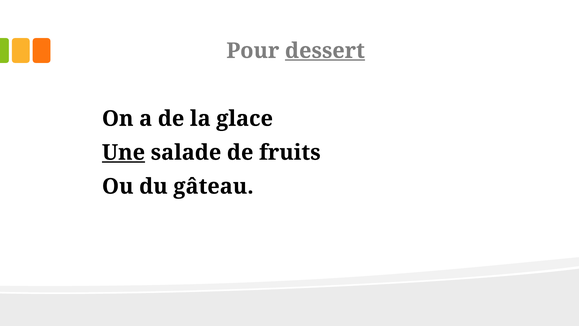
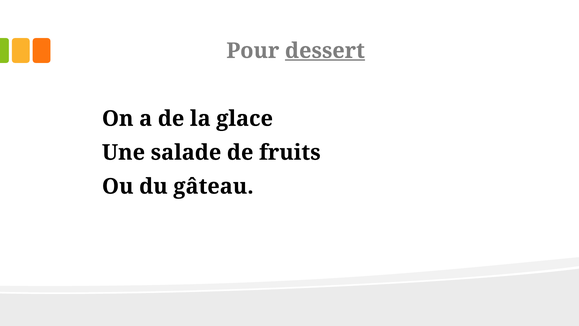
Une underline: present -> none (123, 152)
